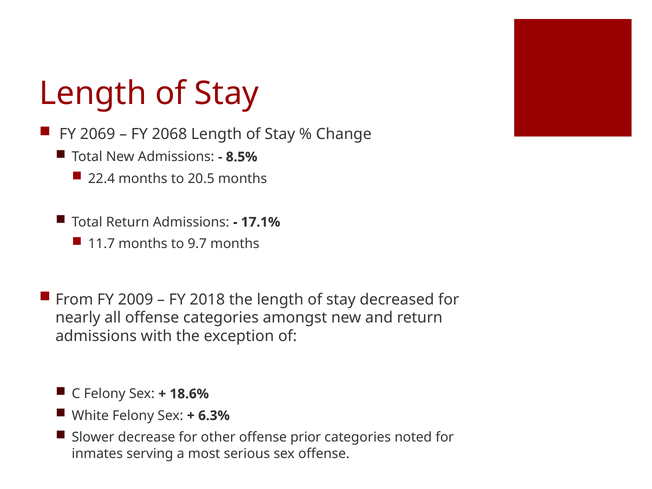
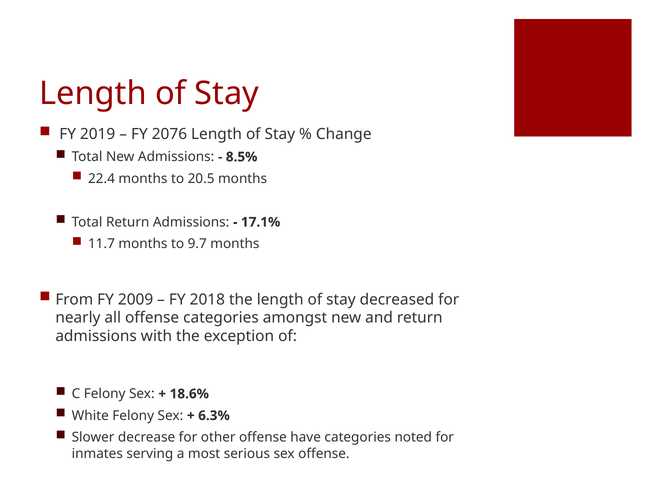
2069: 2069 -> 2019 (98, 134)
2068: 2068 -> 2076 (169, 134)
prior: prior -> have (306, 437)
